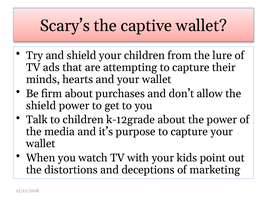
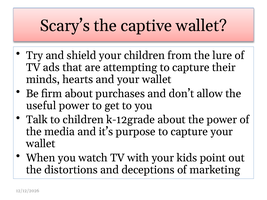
shield: shield -> useful (41, 106)
